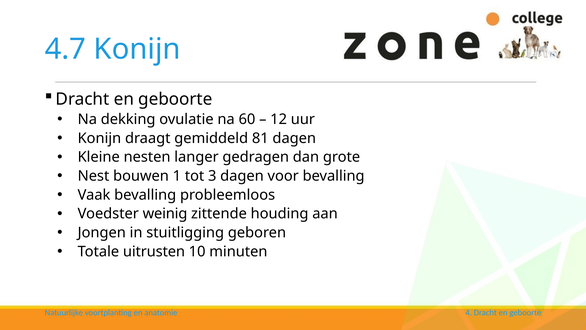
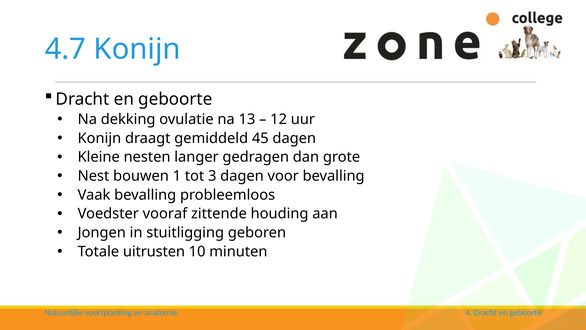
60: 60 -> 13 (247, 119)
81: 81 -> 45 (260, 138)
weinig: weinig -> vooraf (165, 214)
